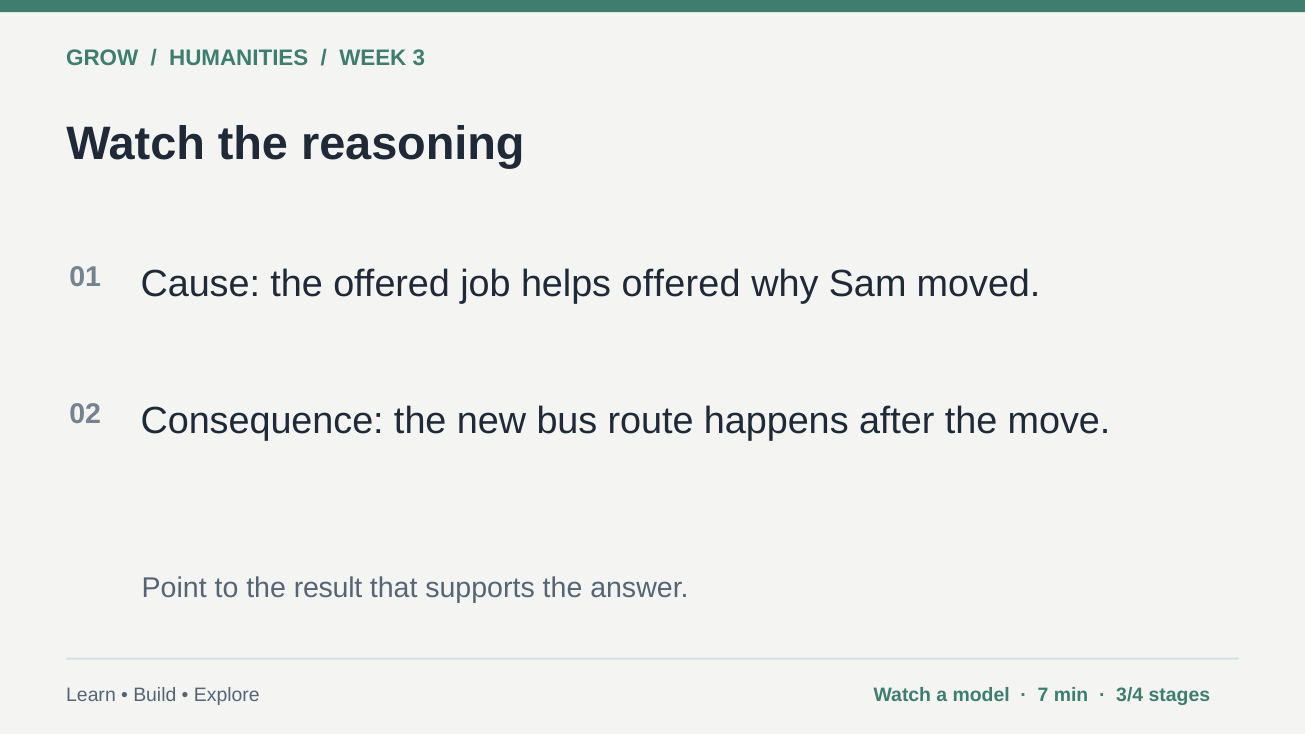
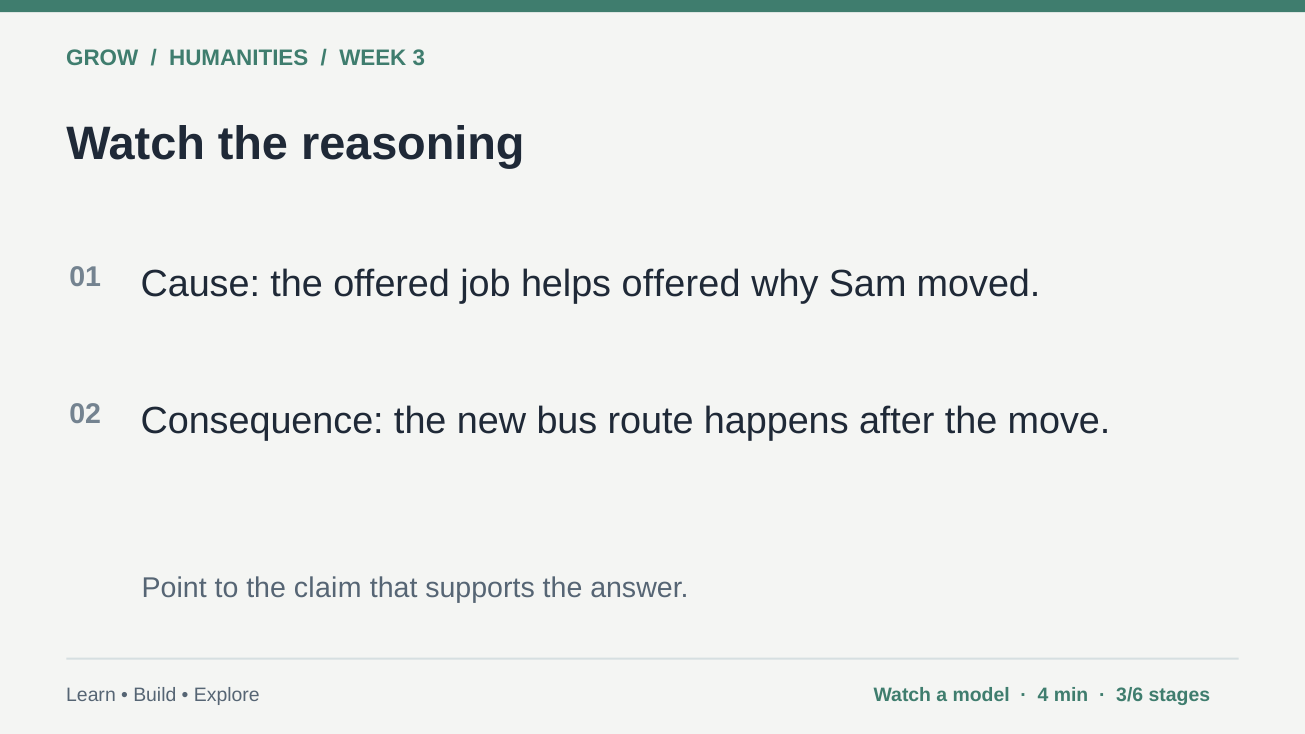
result: result -> claim (328, 588)
7: 7 -> 4 (1043, 695)
3/4: 3/4 -> 3/6 (1130, 695)
